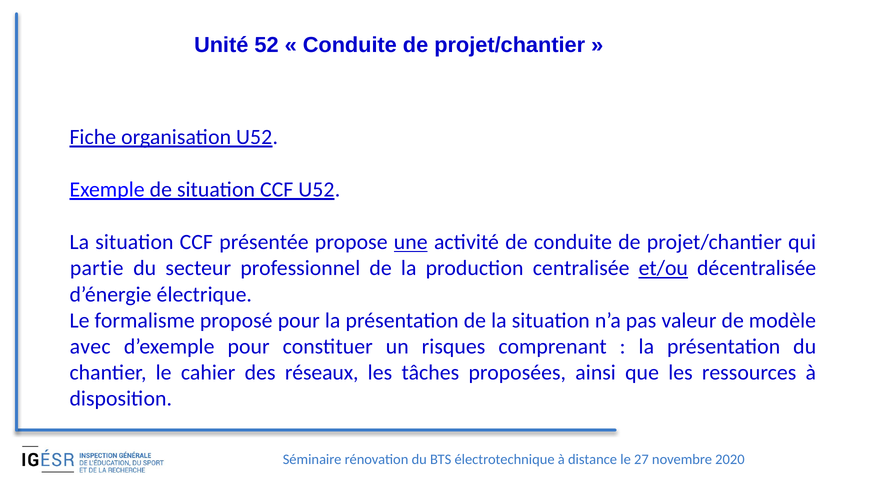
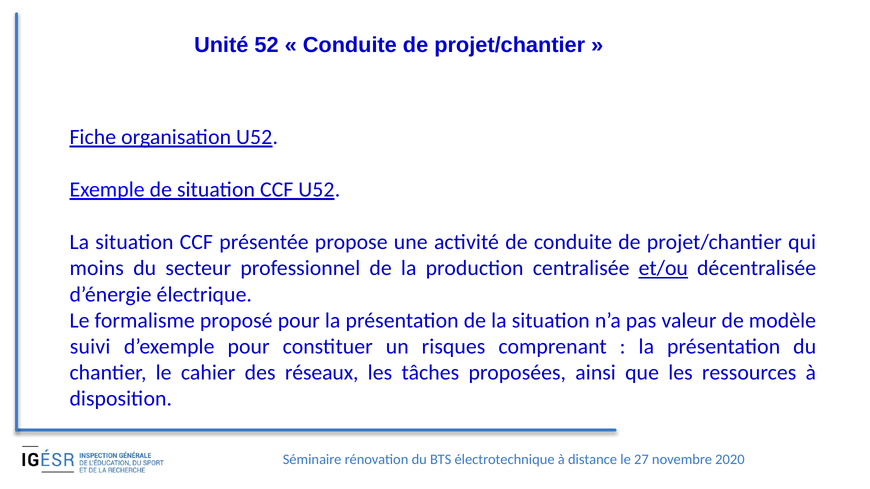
une underline: present -> none (411, 242)
partie: partie -> moins (97, 268)
avec: avec -> suivi (90, 347)
